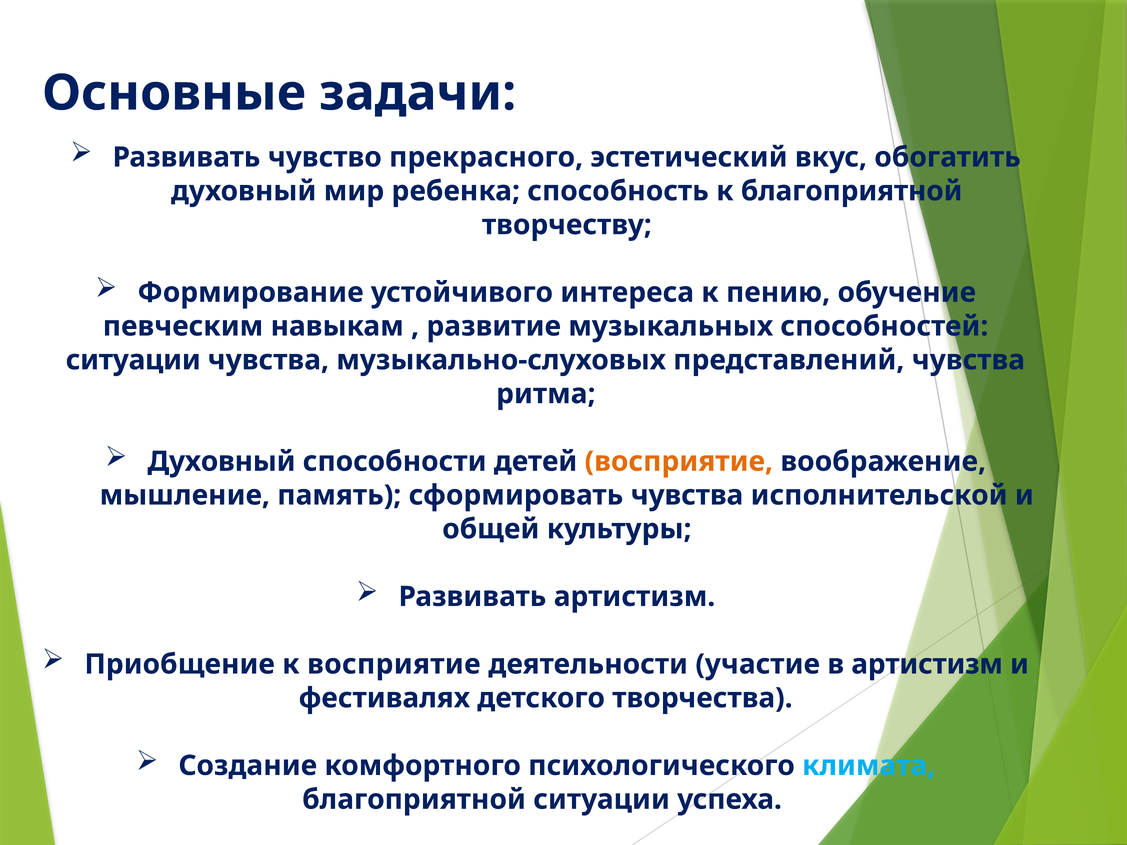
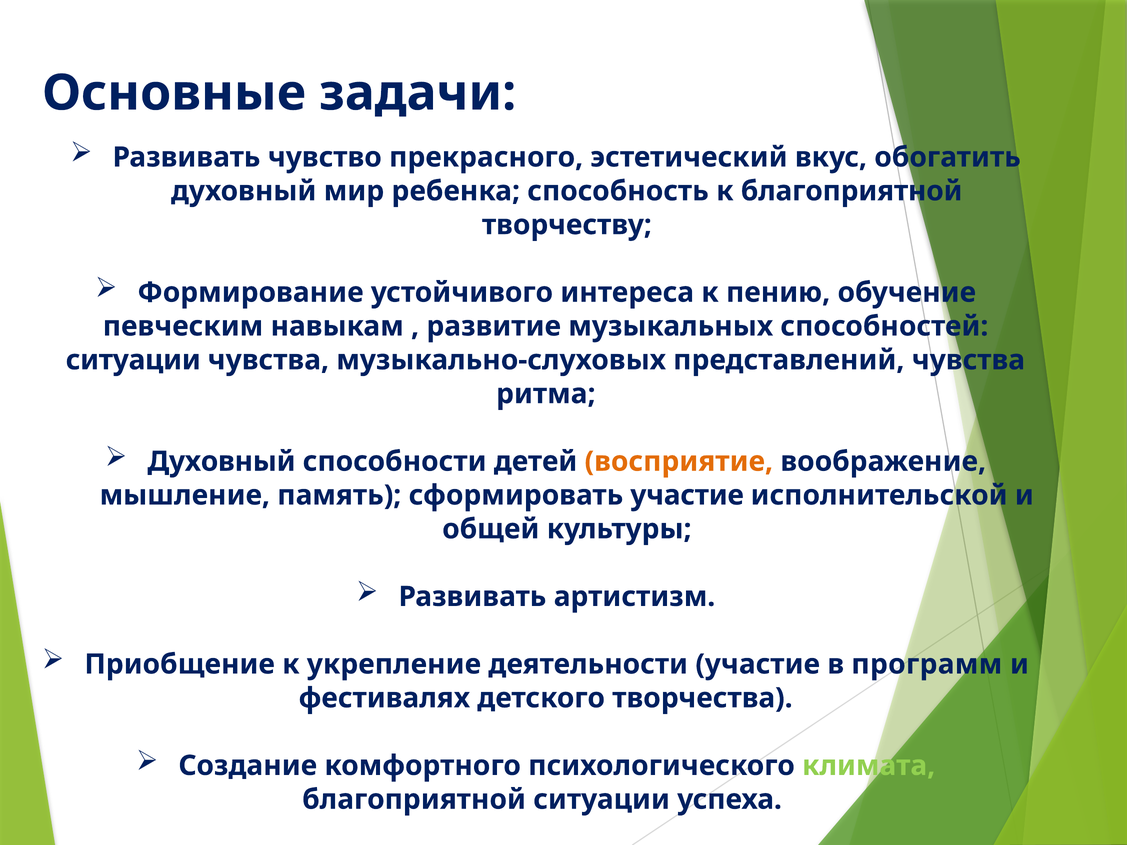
сформировать чувства: чувства -> участие (687, 495)
к восприятие: восприятие -> укрепление (394, 664)
в артистизм: артистизм -> программ (927, 664)
климата colour: light blue -> light green (869, 766)
